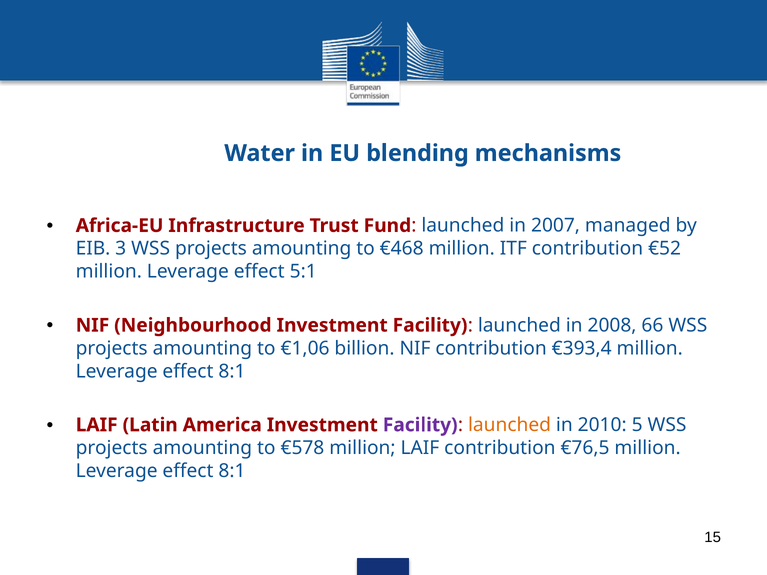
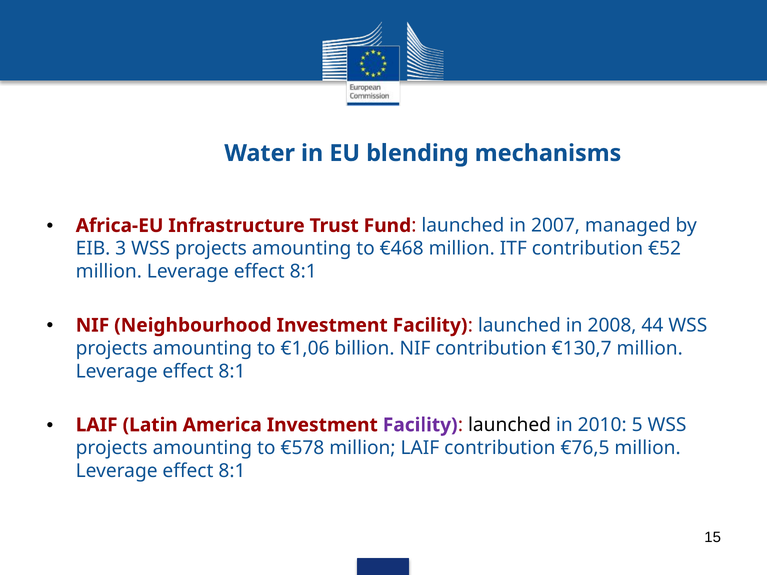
5:1: 5:1 -> 8:1 (303, 272)
66: 66 -> 44 (652, 325)
€393,4: €393,4 -> €130,7 (582, 348)
launched colour: orange -> black (510, 425)
